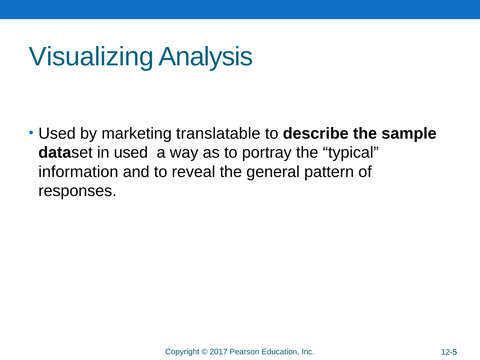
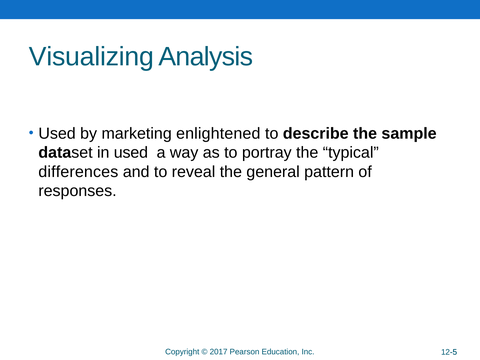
translatable: translatable -> enlightened (218, 133)
information: information -> differences (78, 172)
